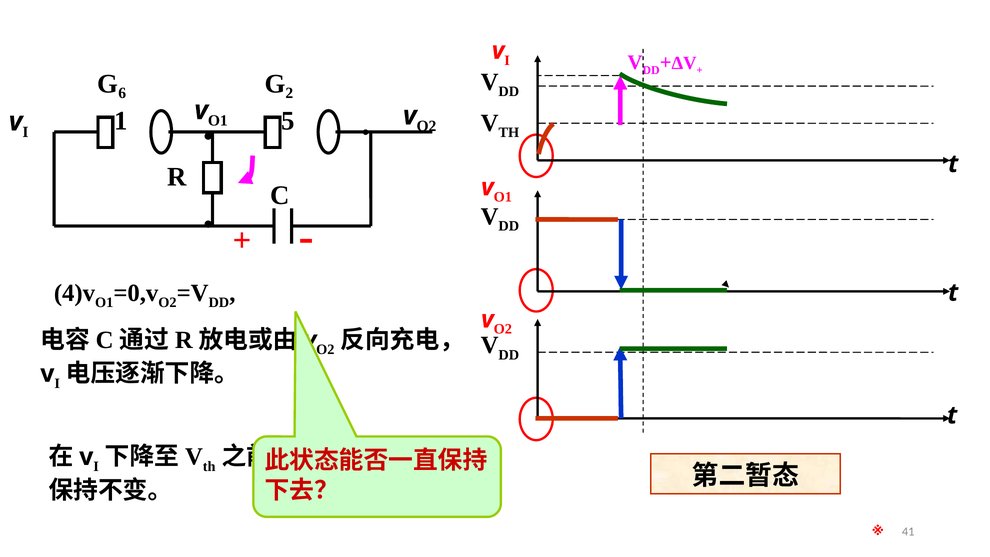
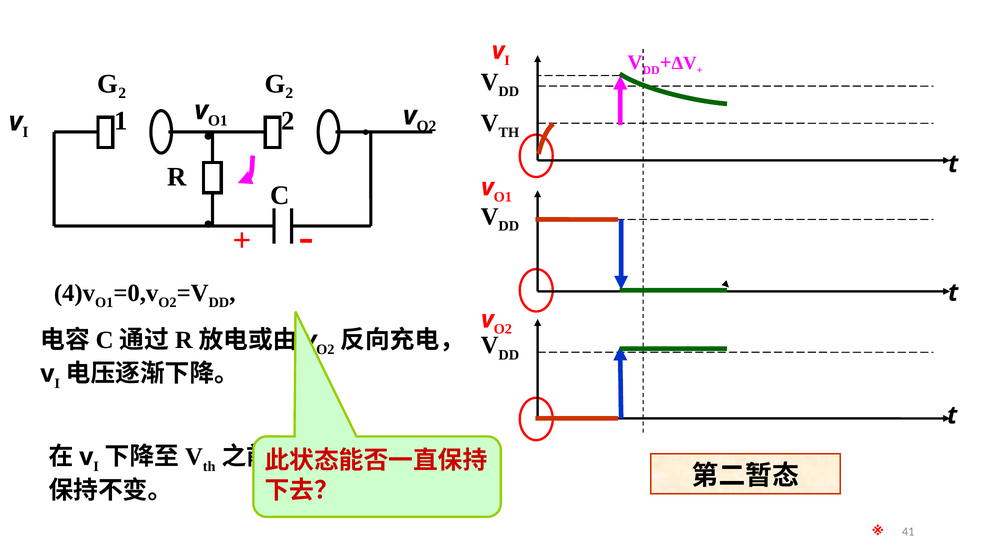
6: 6 -> 2 (122, 93)
1 5: 5 -> 2 (288, 121)
